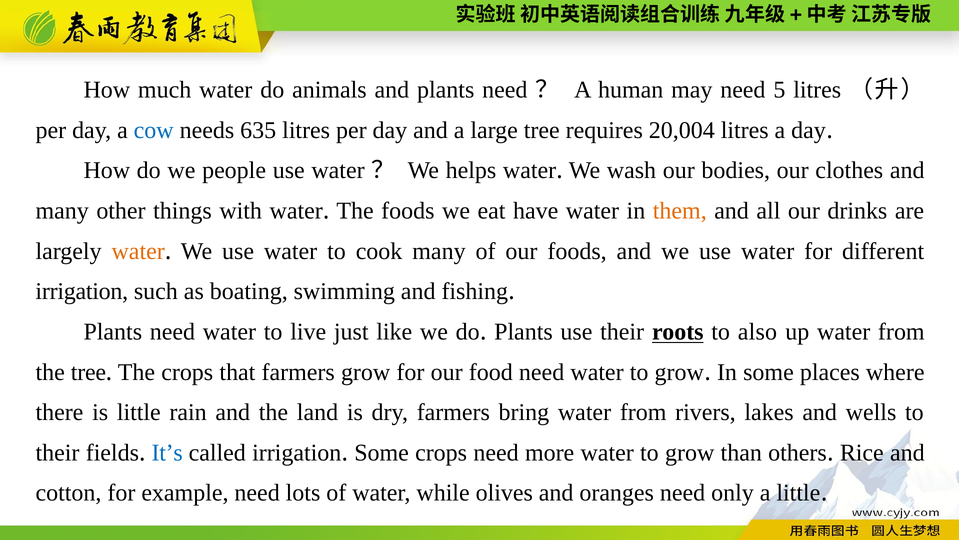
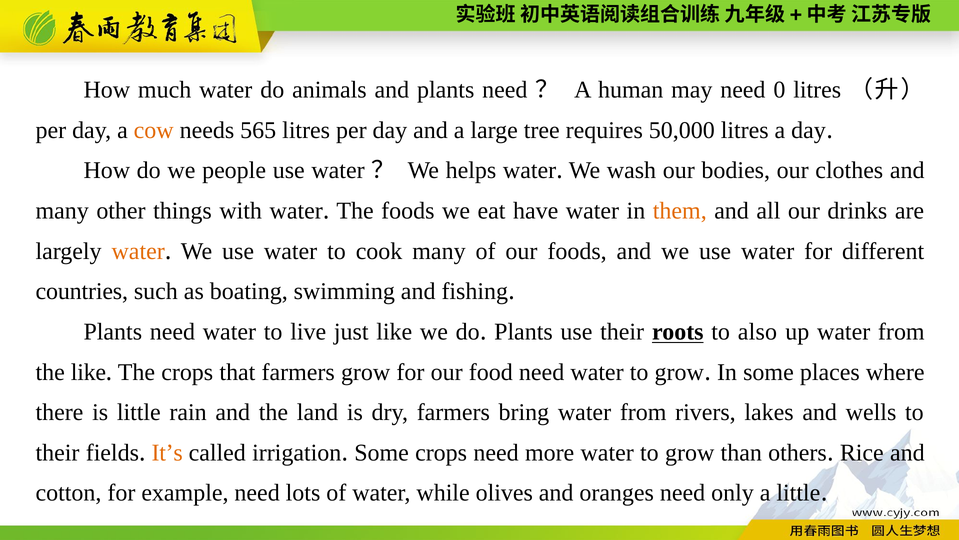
5: 5 -> 0 (779, 90)
cow colour: blue -> orange (154, 130)
635: 635 -> 565 (258, 130)
20,004: 20,004 -> 50,000 (682, 130)
irrigation: irrigation -> countries (82, 291)
the tree: tree -> like (88, 372)
It’s colour: blue -> orange (167, 452)
